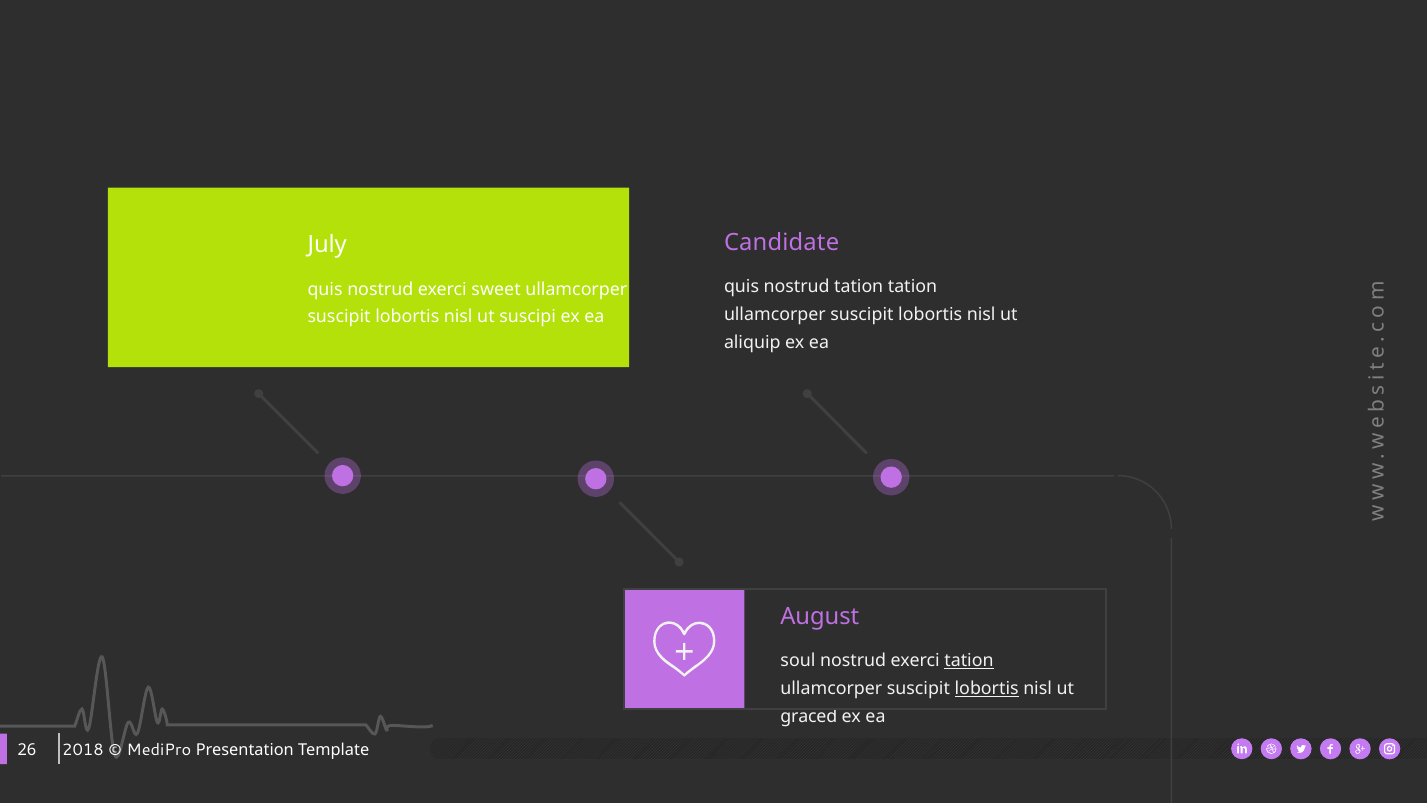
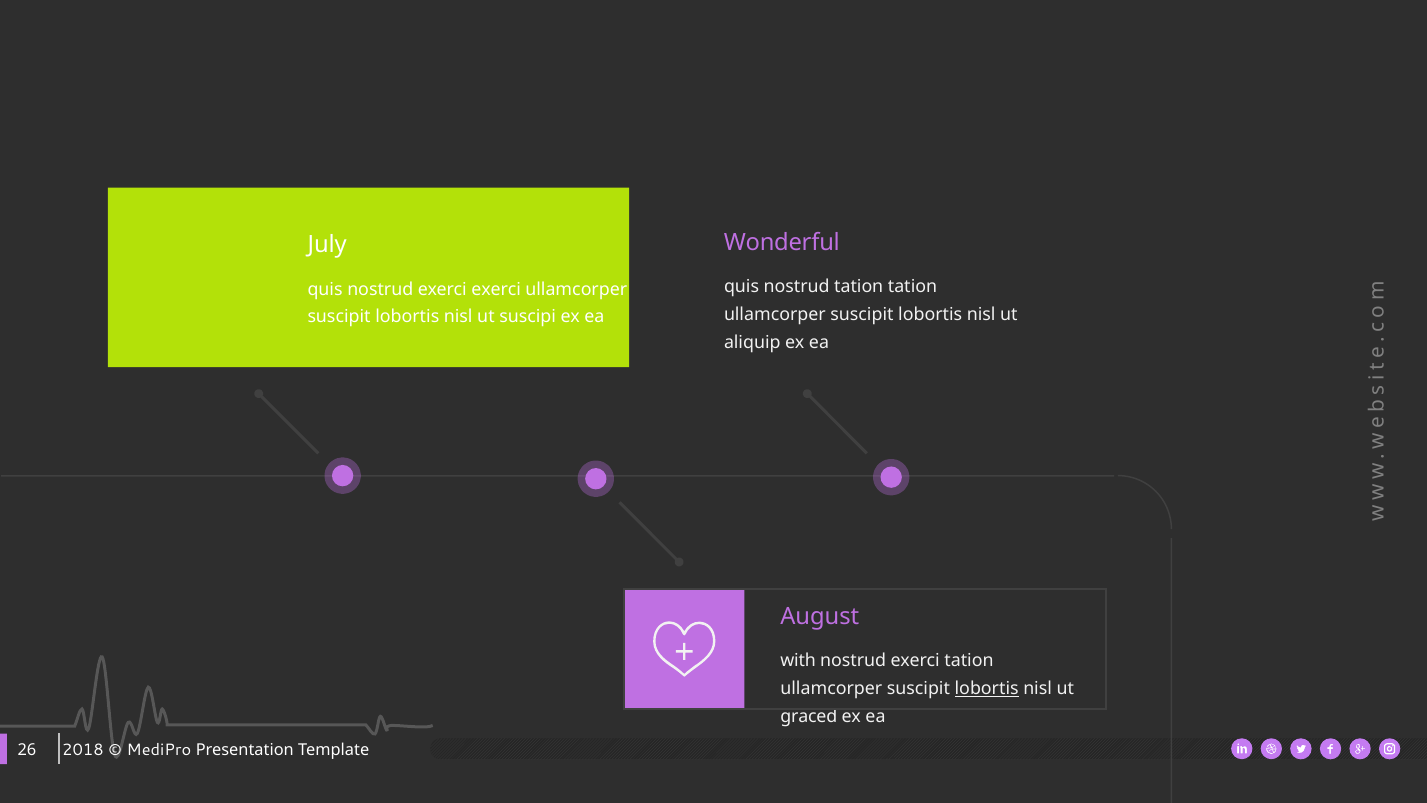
Candidate: Candidate -> Wonderful (782, 242)
exerci sweet: sweet -> exerci (496, 289)
soul: soul -> with (798, 661)
tation underline: present -> none (969, 661)
